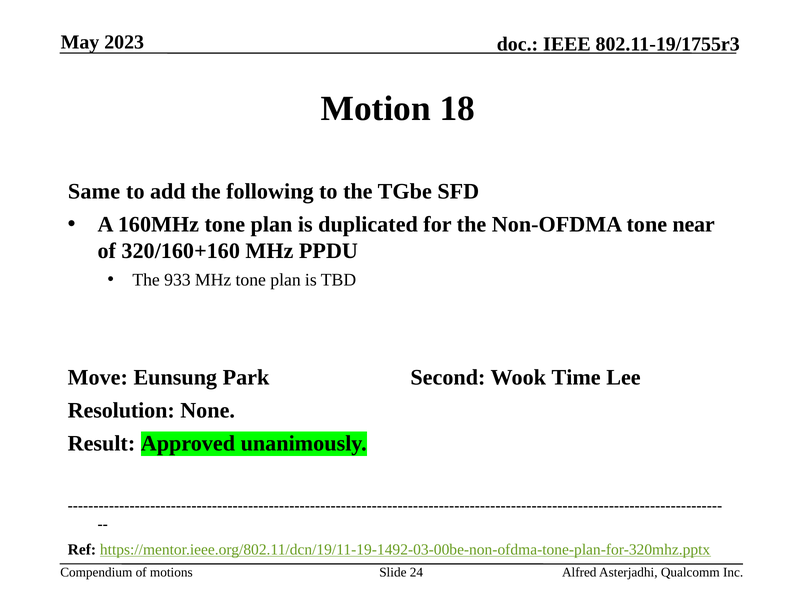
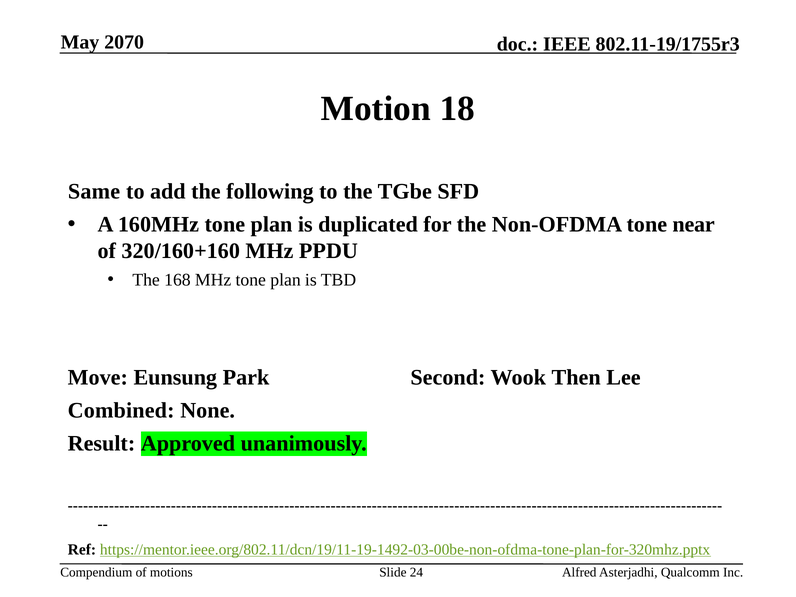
2023: 2023 -> 2070 (124, 42)
933: 933 -> 168 (177, 280)
Time: Time -> Then (576, 377)
Resolution: Resolution -> Combined (121, 411)
